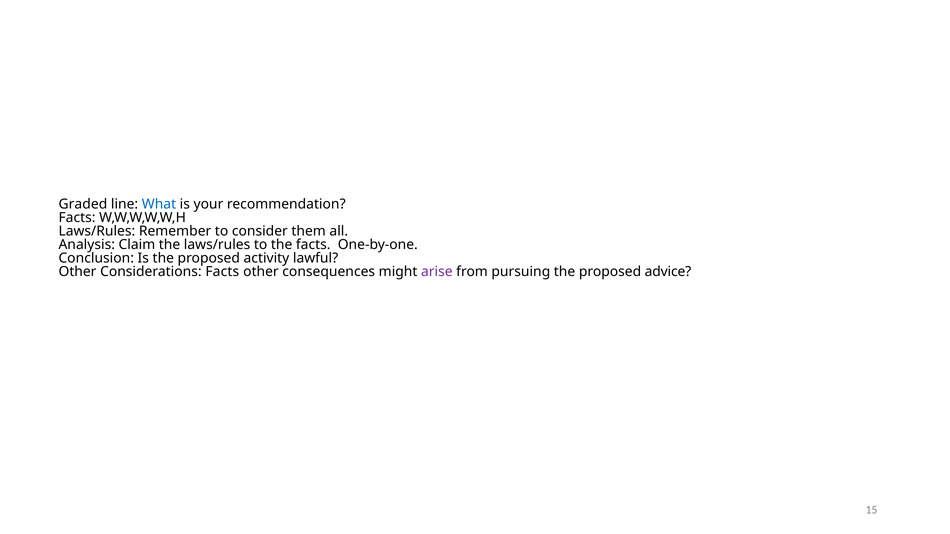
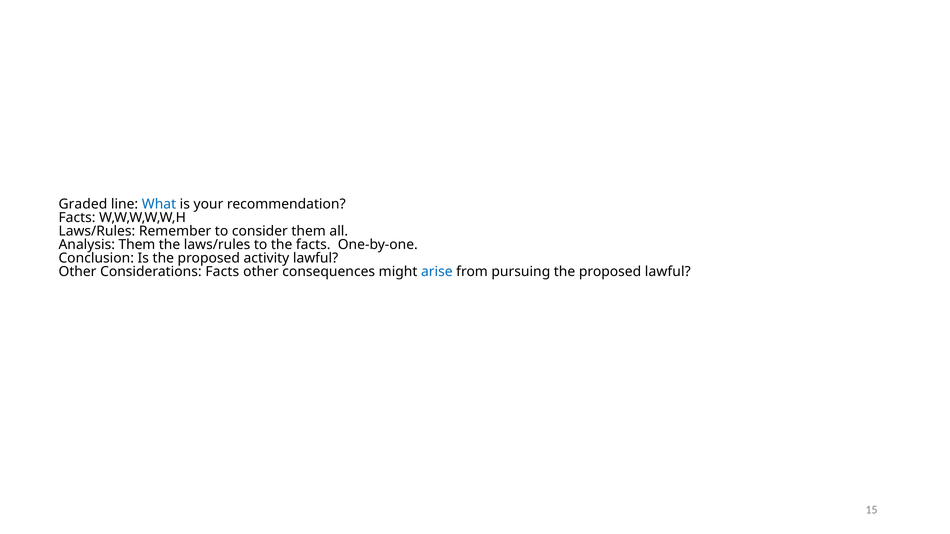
Analysis Claim: Claim -> Them (137, 245)
arise colour: purple -> blue (437, 272)
proposed advice: advice -> lawful (668, 272)
